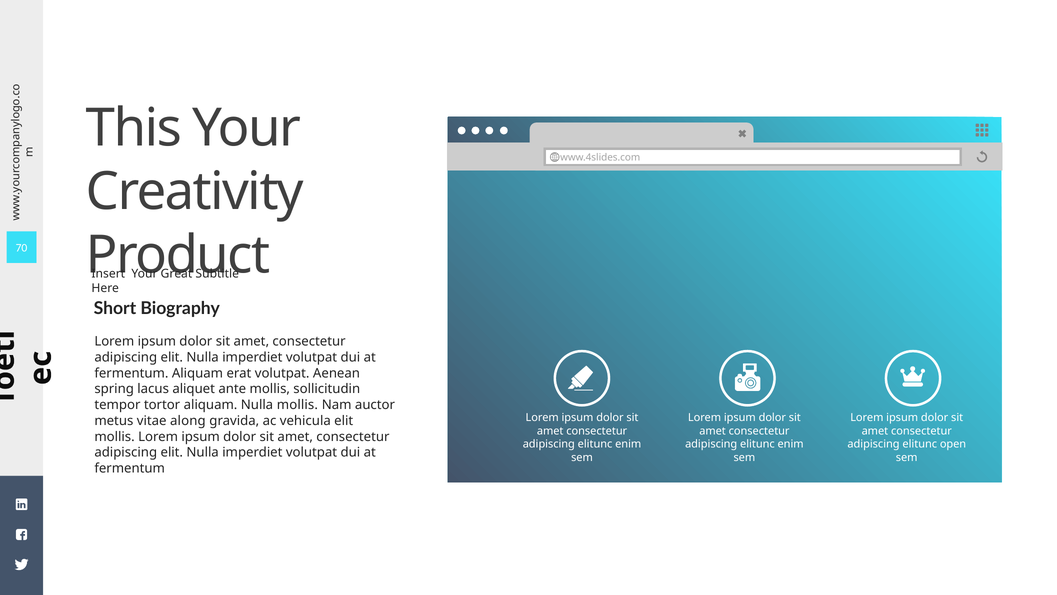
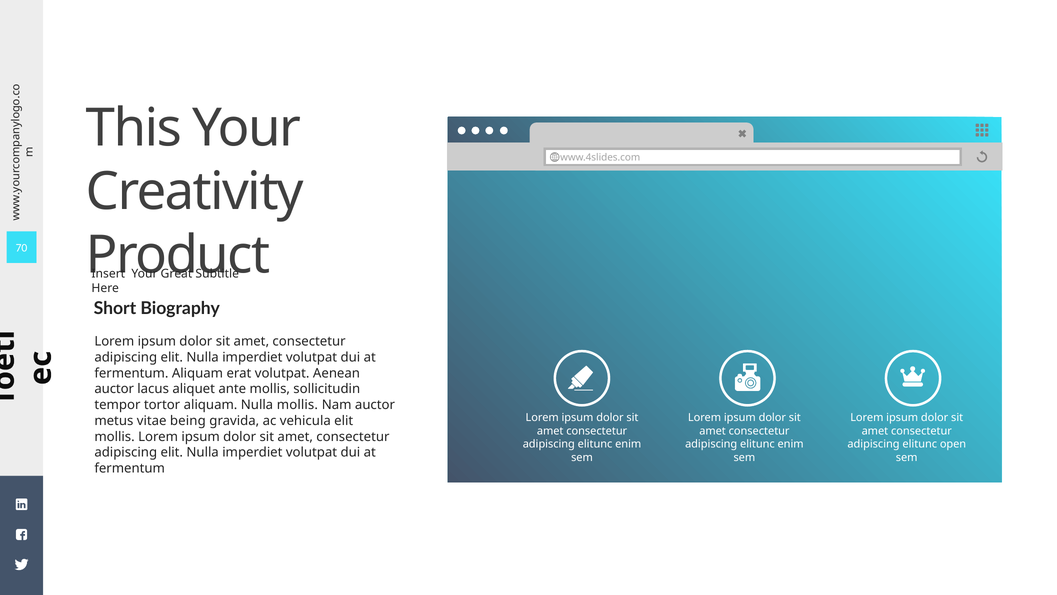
spring: spring -> auctor (114, 389)
along: along -> being (188, 421)
